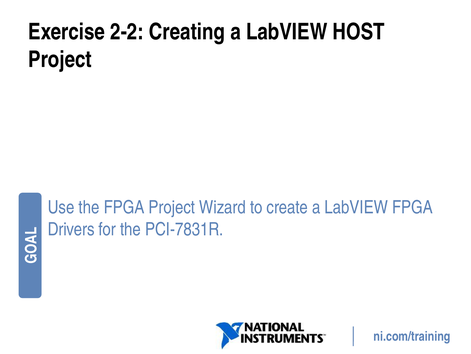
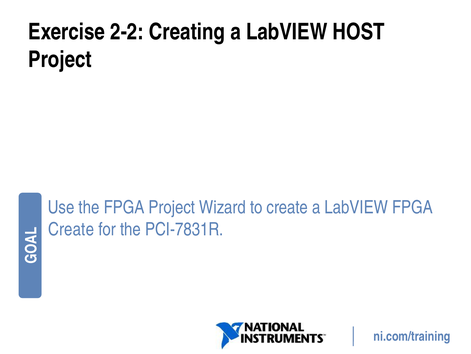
Drivers: Drivers -> Create (71, 229)
